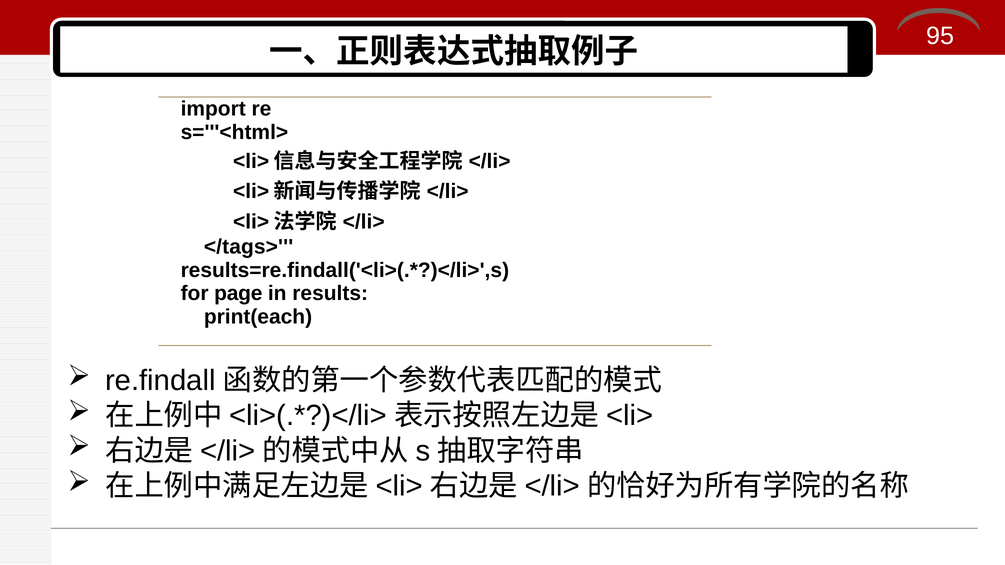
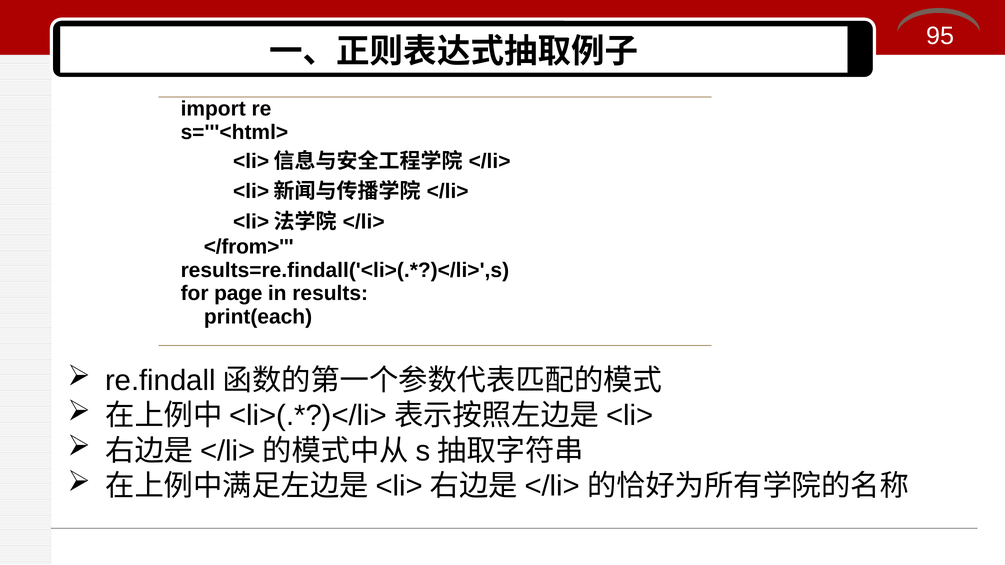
</tags>: </tags> -> </from> (249, 247)
